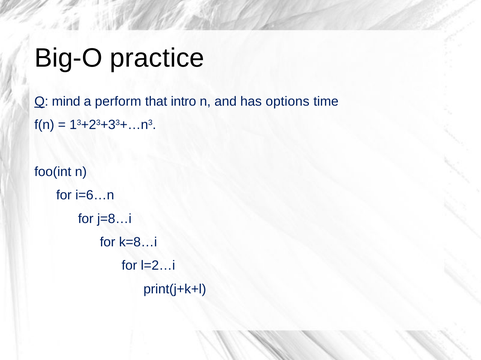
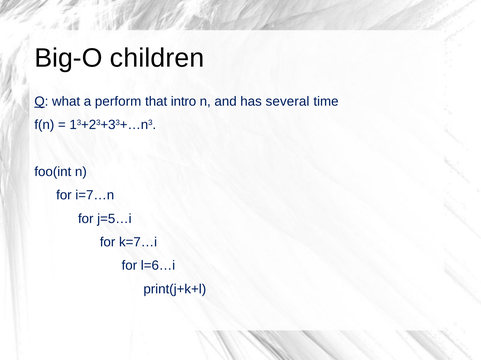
practice: practice -> children (157, 58)
mind: mind -> what (66, 102)
options: options -> several (288, 102)
i=6…n: i=6…n -> i=7…n (95, 196)
j=8…i: j=8…i -> j=5…i (114, 219)
k=8…i: k=8…i -> k=7…i (138, 243)
l=2…i: l=2…i -> l=6…i (158, 266)
